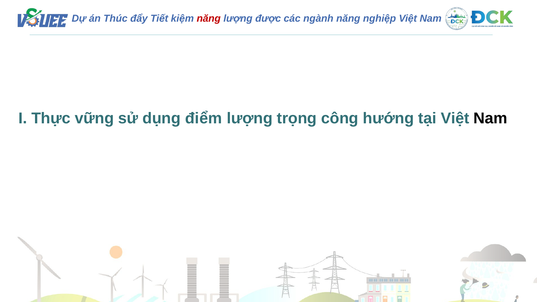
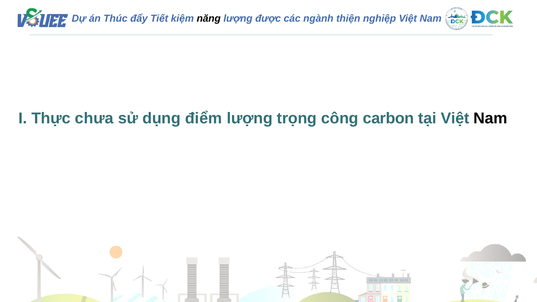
năng colour: red -> black (209, 19)
năng: năng -> thiện (348, 19)
vững: vững -> chưa (94, 118)
hướng: hướng -> carbon (388, 118)
